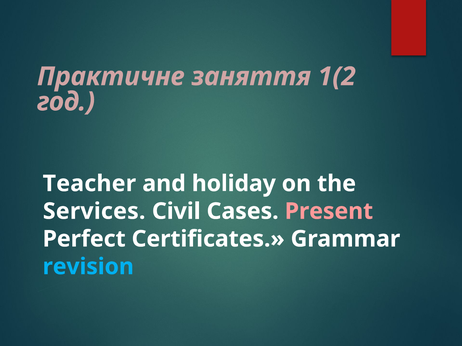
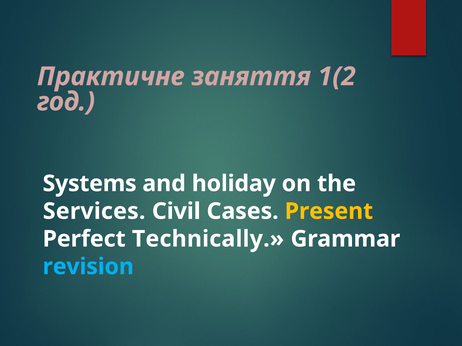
Teacher: Teacher -> Systems (90, 184)
Present colour: pink -> yellow (329, 212)
Certificates: Certificates -> Technically (208, 239)
